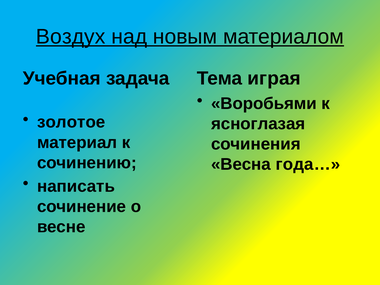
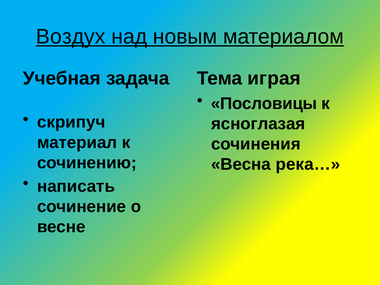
Воробьями: Воробьями -> Пословицы (264, 104)
золотое: золотое -> скрипуч (71, 122)
года…: года… -> река… (308, 164)
